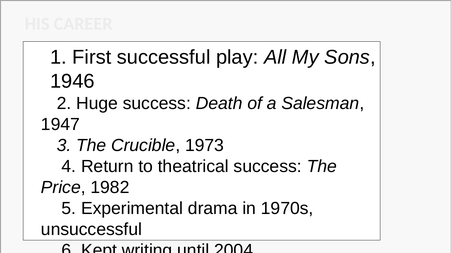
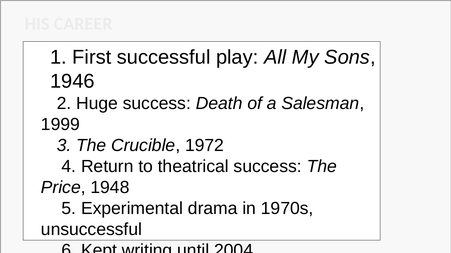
1947: 1947 -> 1999 (60, 125)
1973: 1973 -> 1972 (205, 146)
1982: 1982 -> 1948 (110, 188)
